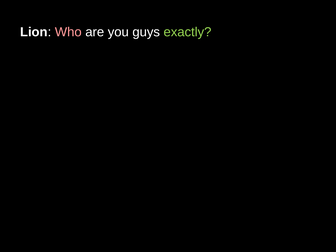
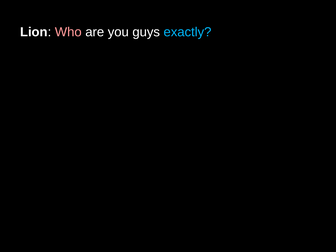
exactly colour: light green -> light blue (187, 32)
